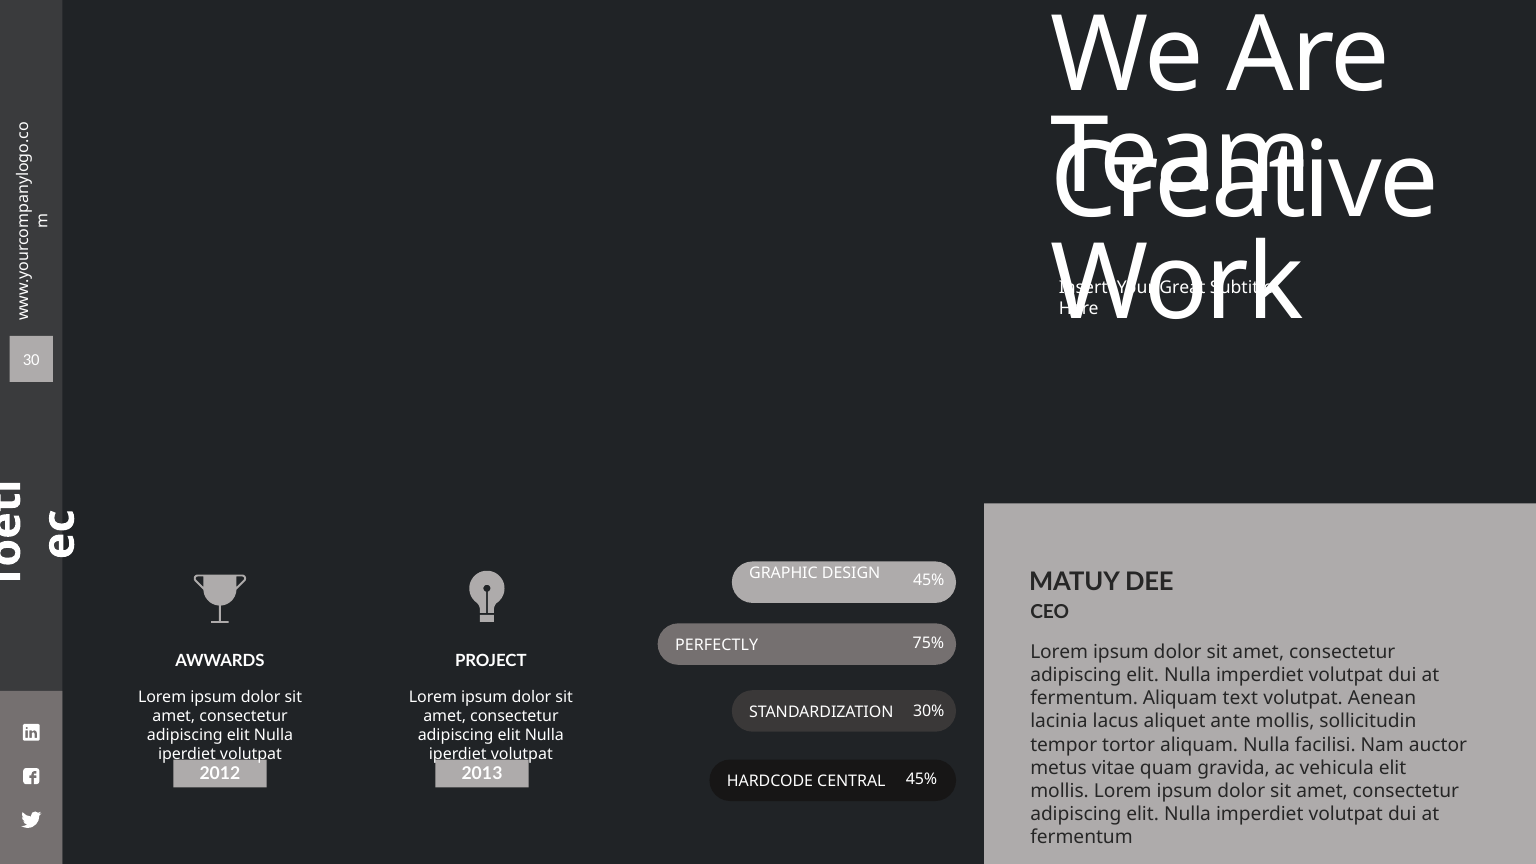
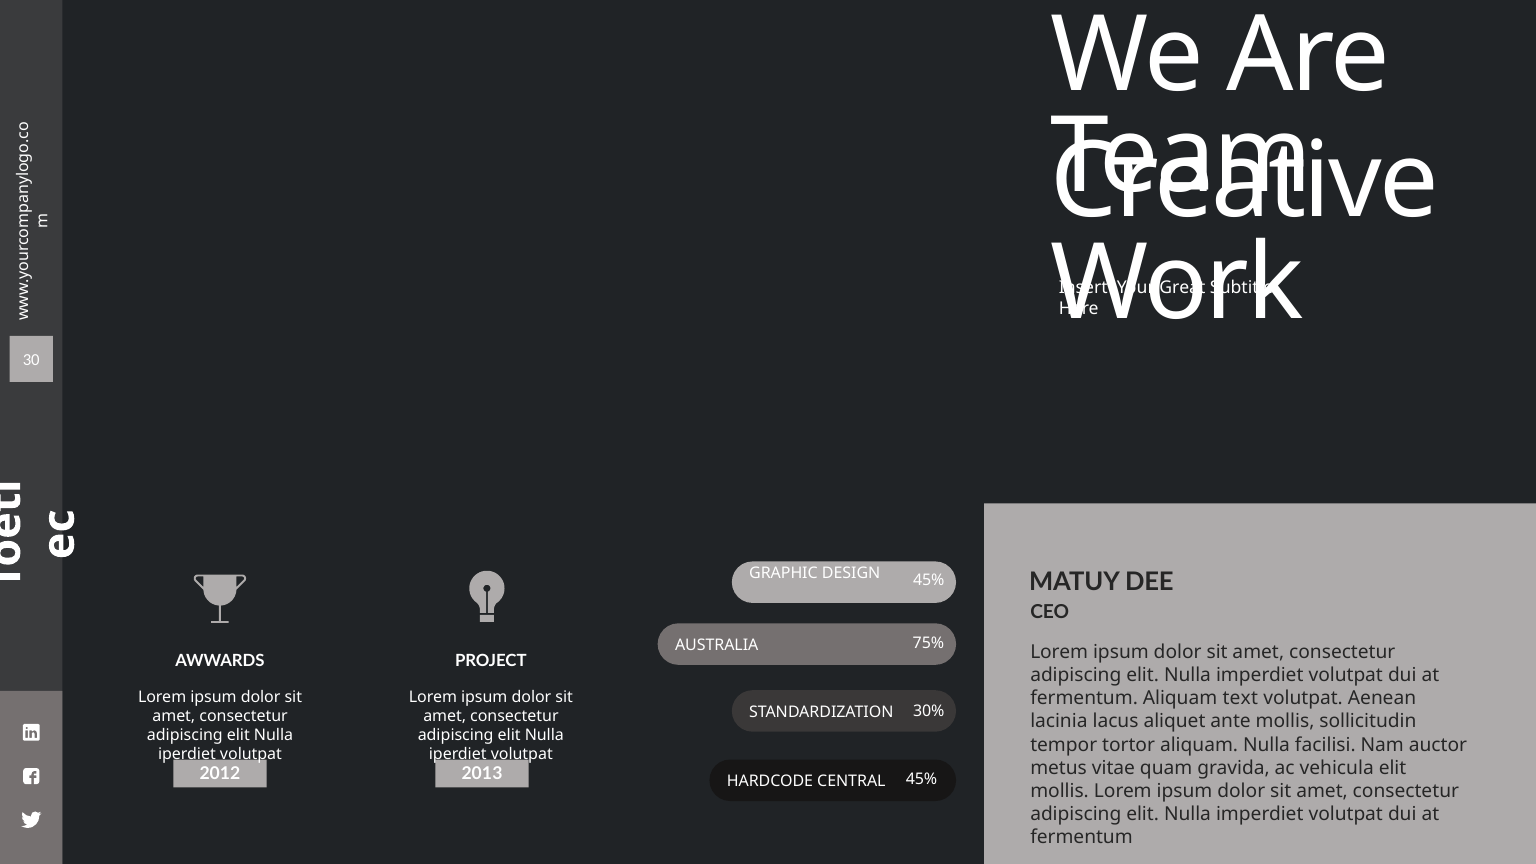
PERFECTLY: PERFECTLY -> AUSTRALIA (717, 645)
